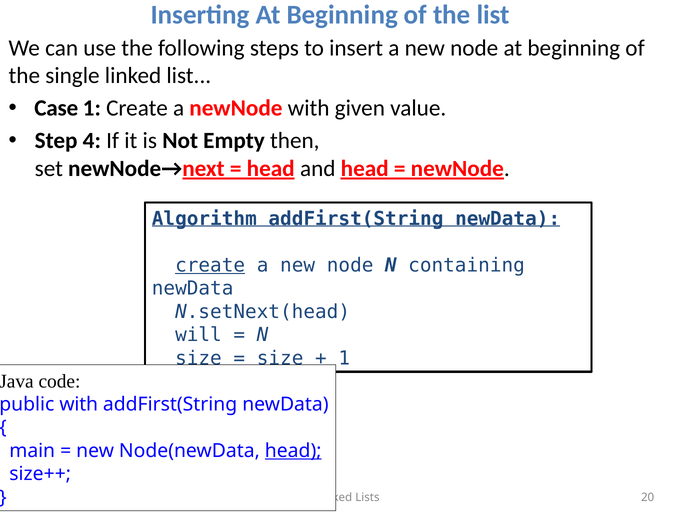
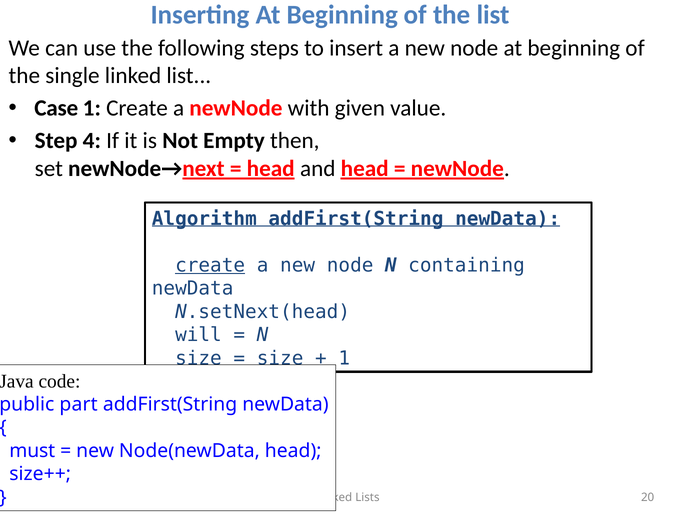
public with: with -> part (79, 404)
main: main -> must (32, 451)
head underline: present -> none (293, 451)
